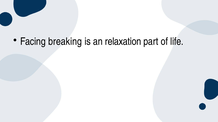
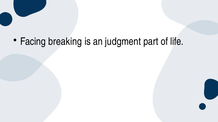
relaxation: relaxation -> judgment (123, 42)
